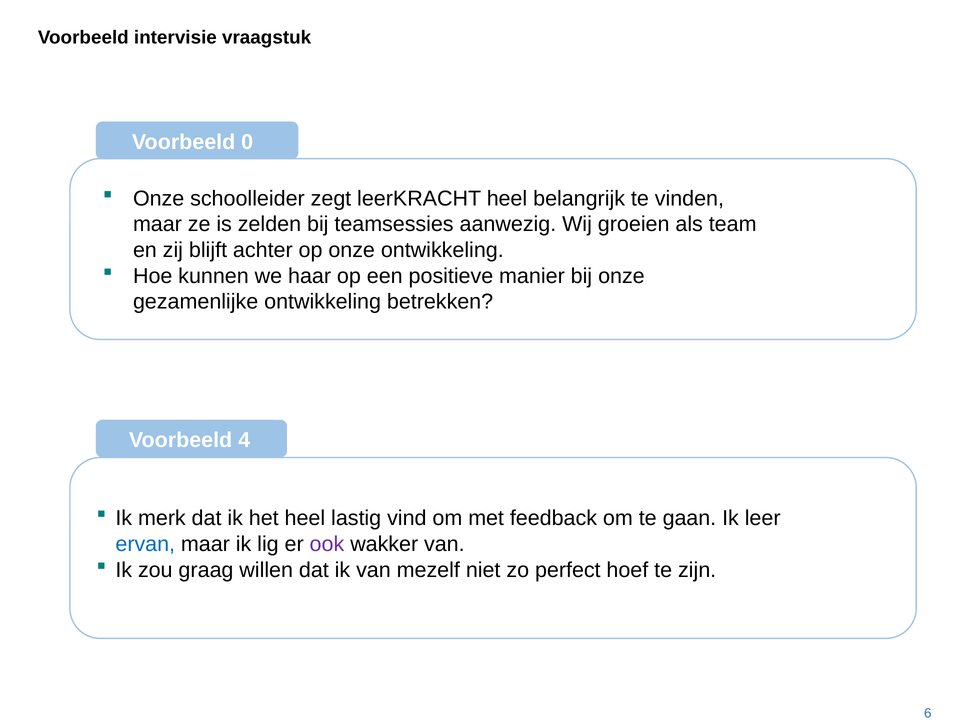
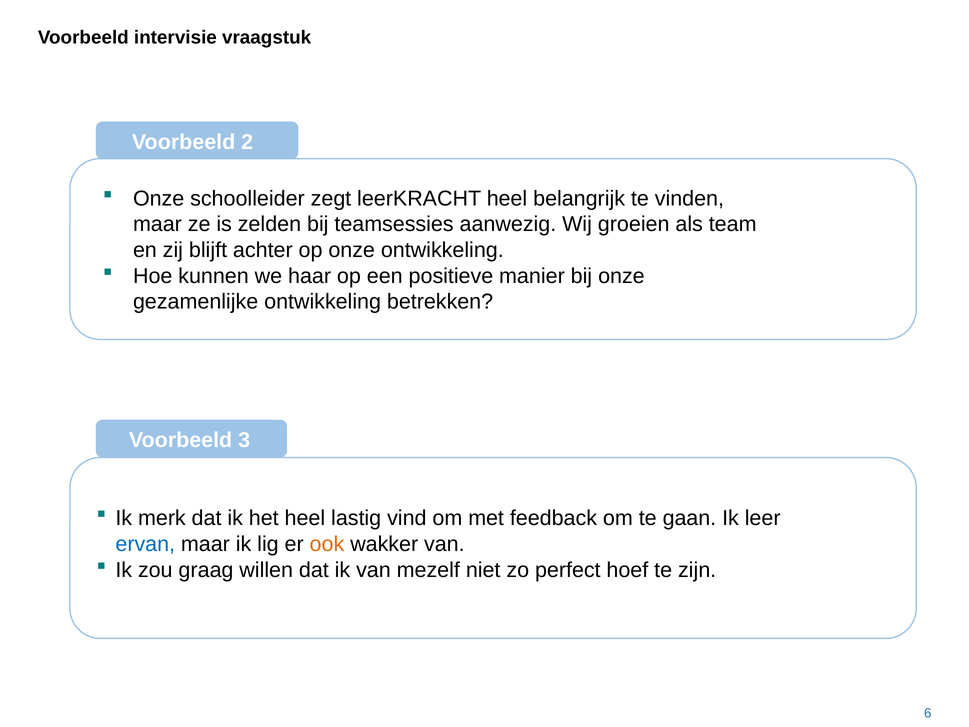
0: 0 -> 2 (247, 142)
4: 4 -> 3 (244, 440)
ook colour: purple -> orange (327, 544)
